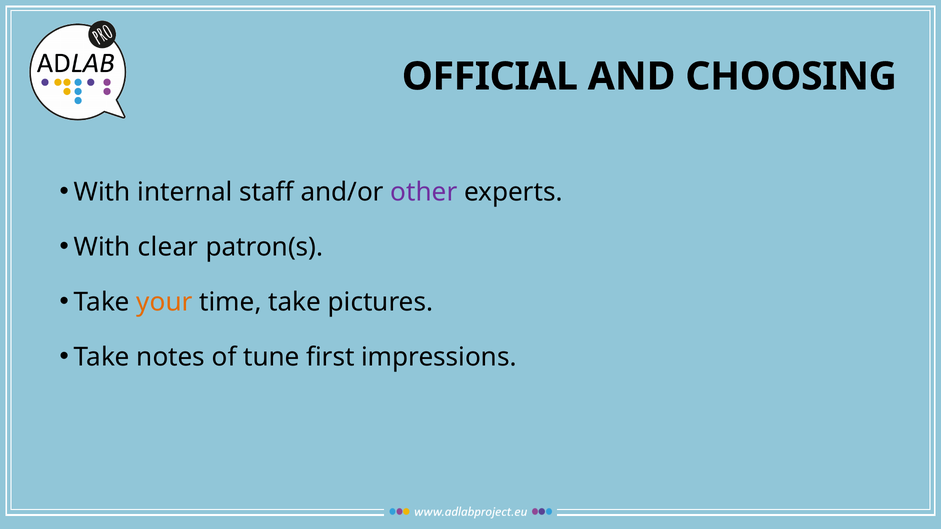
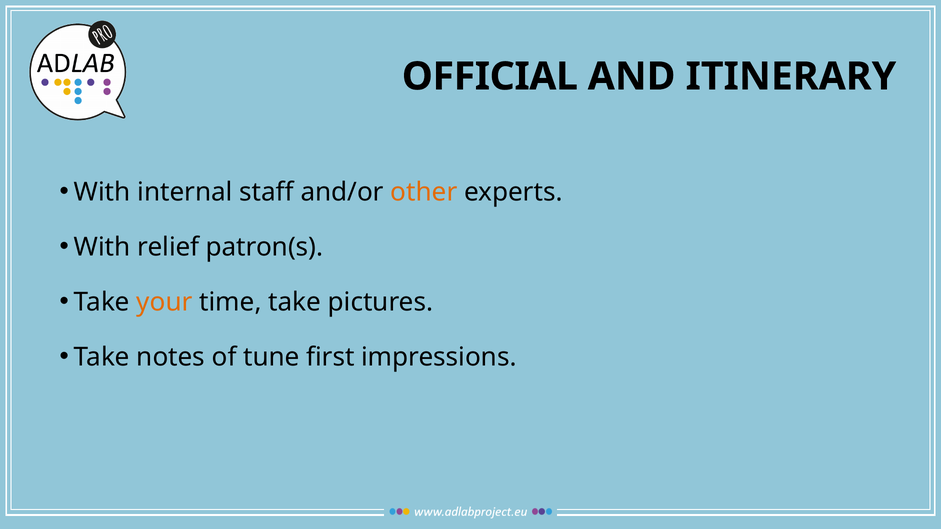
CHOOSING: CHOOSING -> ITINERARY (791, 77)
other colour: purple -> orange (424, 192)
clear: clear -> relief (168, 247)
